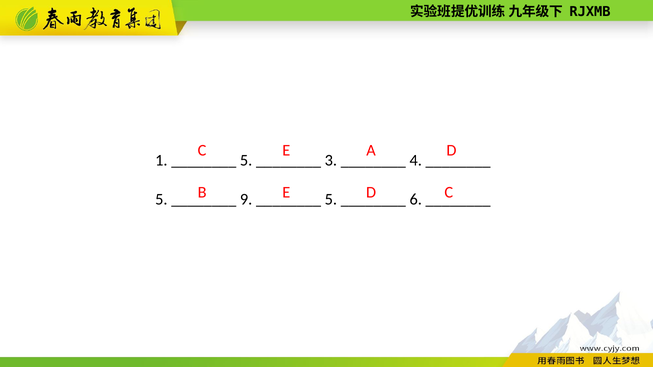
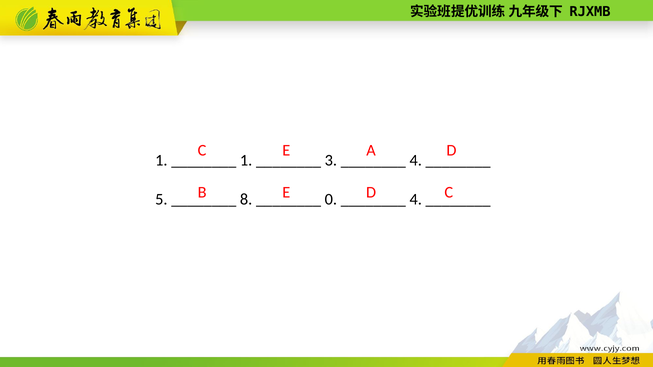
5: 5 -> 1 (246, 160)
9: 9 -> 8 (246, 200)
5: 5 -> 0 (331, 200)
6: 6 -> 4 (416, 200)
